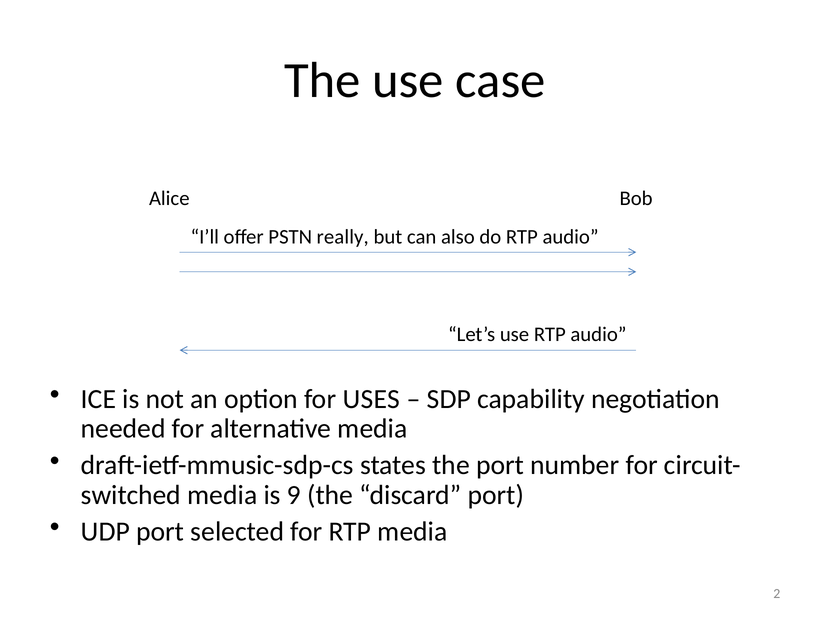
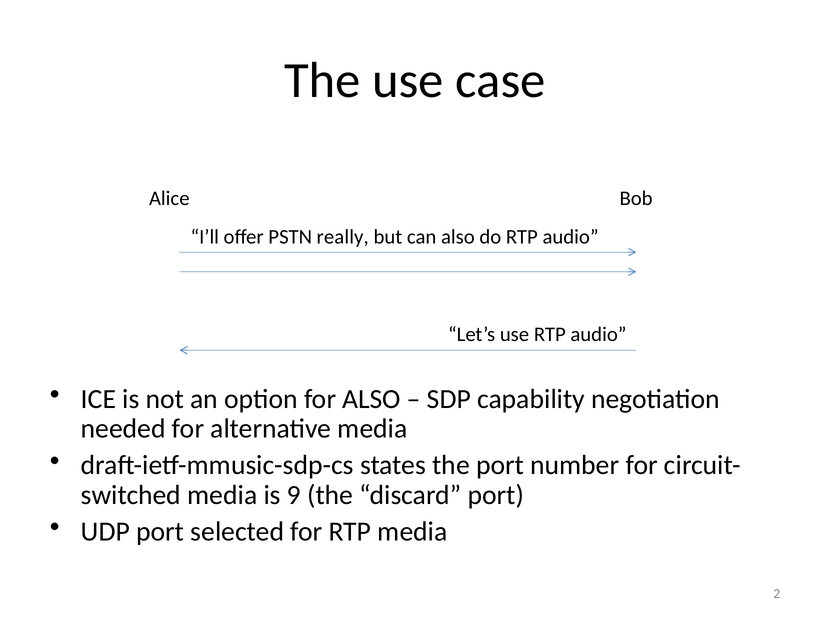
for USES: USES -> ALSO (372, 399)
